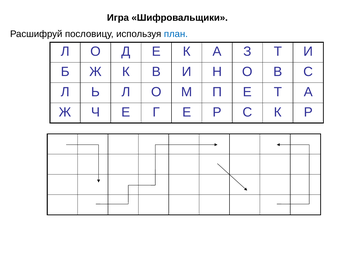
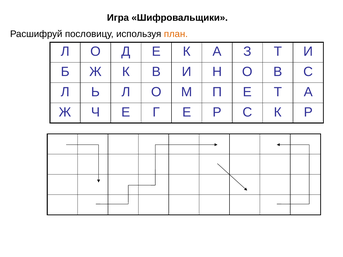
план colour: blue -> orange (176, 34)
